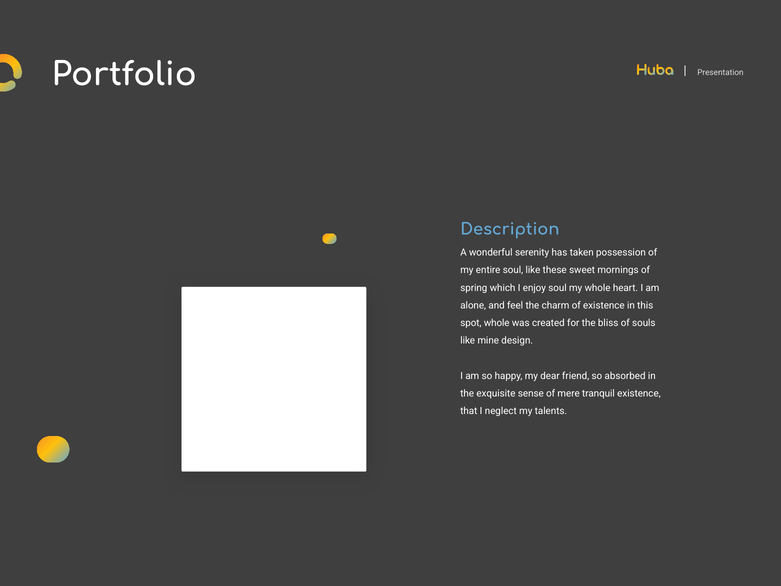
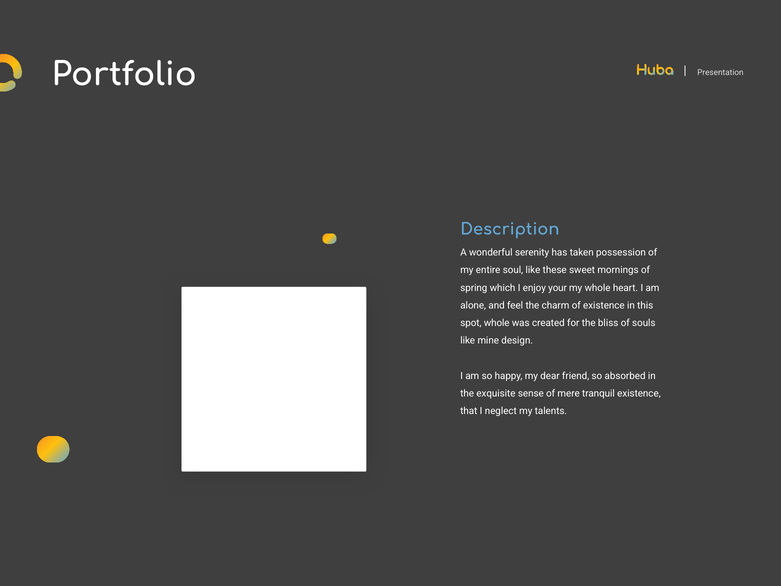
enjoy soul: soul -> your (558, 288)
